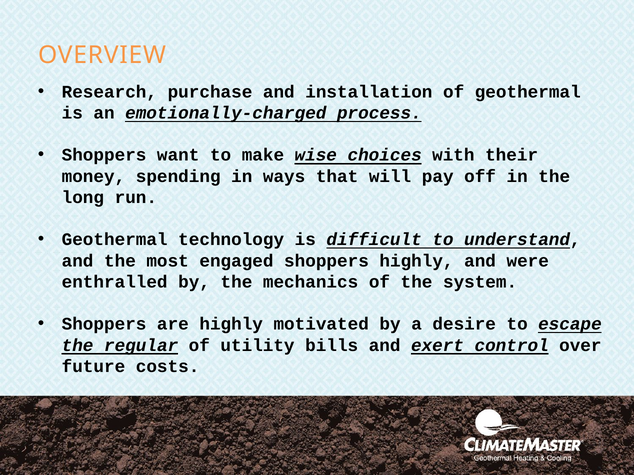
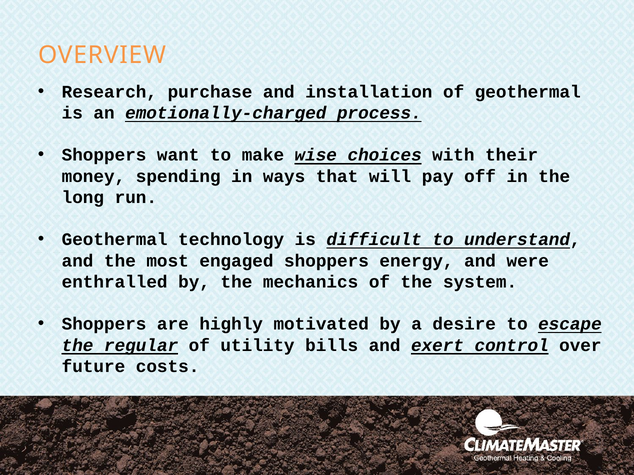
shoppers highly: highly -> energy (417, 261)
